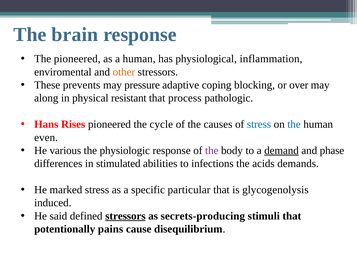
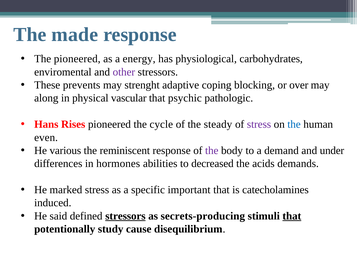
brain: brain -> made (75, 34)
a human: human -> energy (139, 59)
inflammation: inflammation -> carbohydrates (271, 59)
other colour: orange -> purple (124, 72)
pressure: pressure -> strenght (142, 85)
resistant: resistant -> vascular (129, 98)
process: process -> psychic (185, 98)
causes: causes -> steady (218, 124)
stress colour: blue -> purple (259, 124)
physiologic: physiologic -> reminiscent (125, 150)
demand underline: present -> none (282, 150)
phase: phase -> under (332, 150)
stimulated: stimulated -> hormones (118, 163)
infections: infections -> decreased (212, 163)
particular: particular -> important (189, 190)
glycogenolysis: glycogenolysis -> catecholamines (275, 190)
that underline: none -> present (292, 216)
pains: pains -> study (111, 229)
